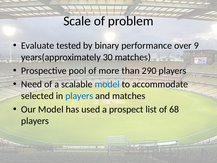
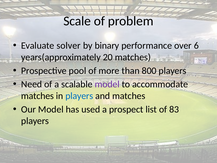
tested: tested -> solver (69, 46)
9: 9 -> 6 (196, 46)
30: 30 -> 20 (108, 57)
290: 290 -> 800 (149, 71)
model colour: blue -> purple (107, 84)
selected: selected -> matches (37, 96)
68: 68 -> 83 (174, 109)
